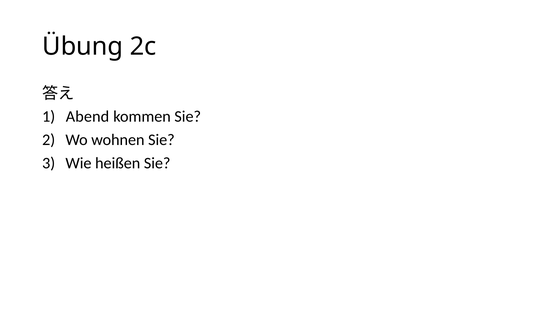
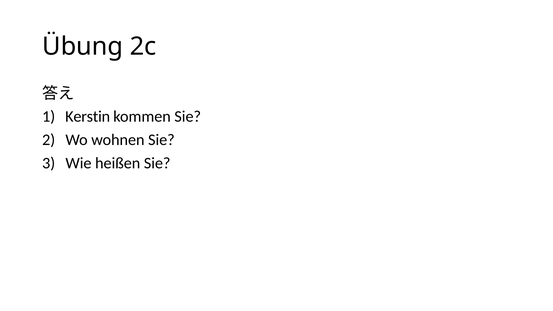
Abend: Abend -> Kerstin (88, 117)
